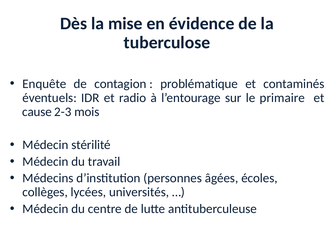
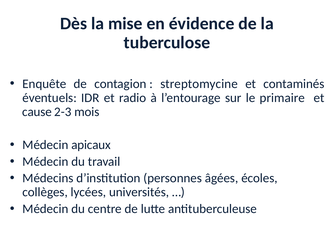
problématique: problématique -> streptomycine (199, 84)
stérilité: stérilité -> apicaux (91, 145)
